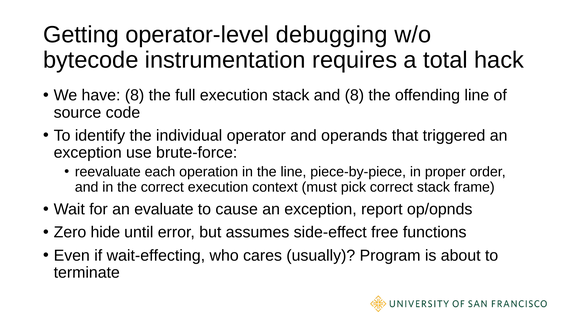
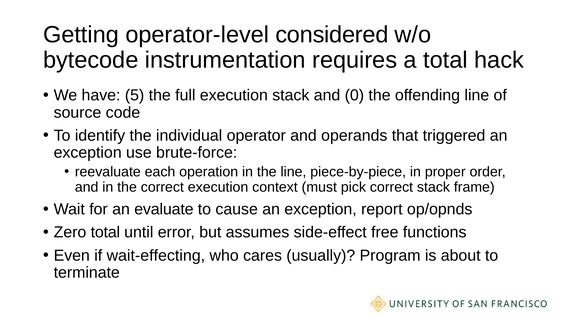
debugging: debugging -> considered (332, 35)
have 8: 8 -> 5 (135, 95)
and 8: 8 -> 0 (354, 95)
Zero hide: hide -> total (105, 232)
